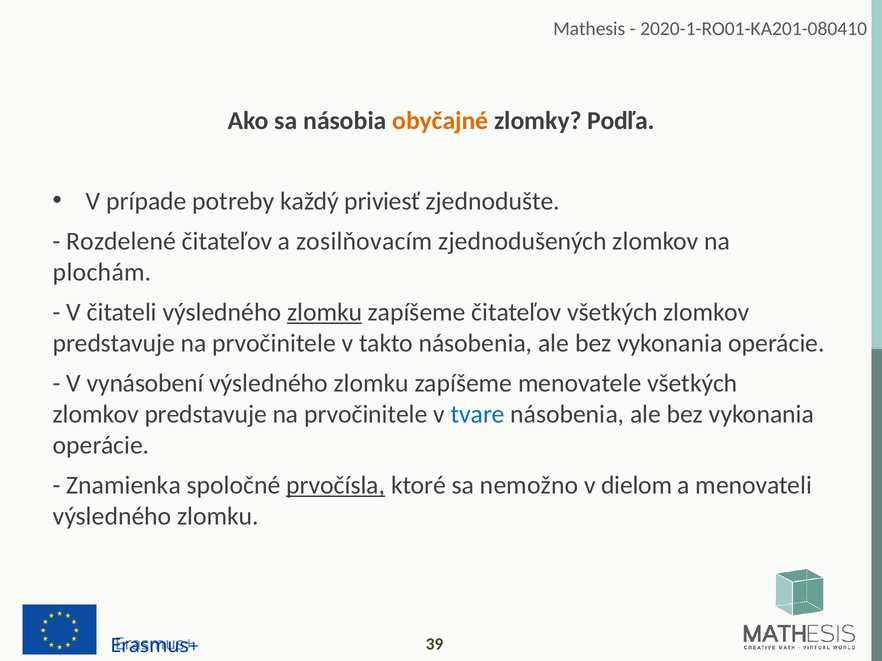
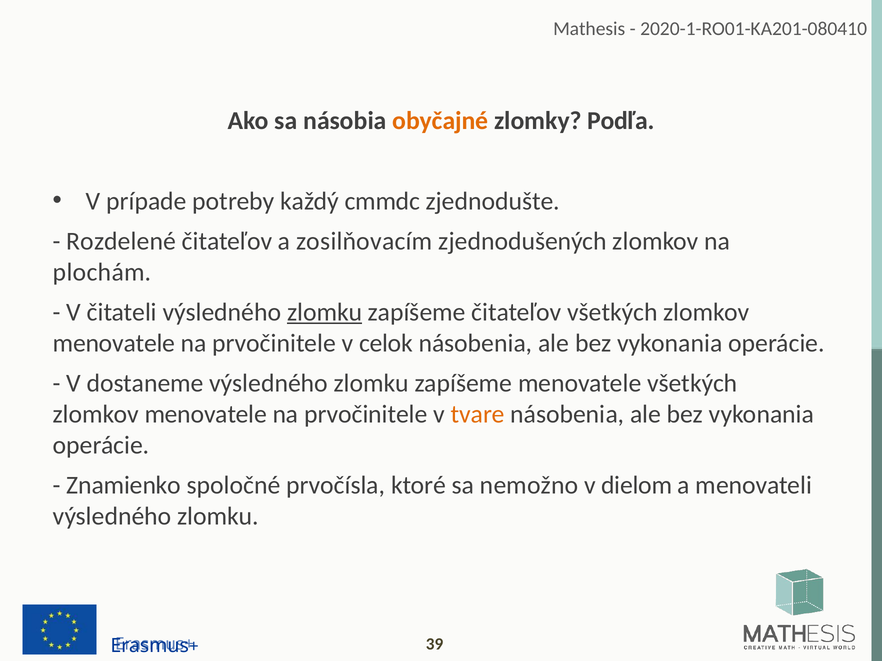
priviesť: priviesť -> cmmdc (382, 201)
predstavuje: predstavuje -> menovatele (114, 343)
takto: takto -> celok (386, 343)
vynásobení: vynásobení -> dostaneme (145, 384)
predstavuje: predstavuje -> menovatele (206, 415)
tvare colour: blue -> orange (478, 415)
Znamienka: Znamienka -> Znamienko (124, 486)
prvočísla underline: present -> none (336, 486)
